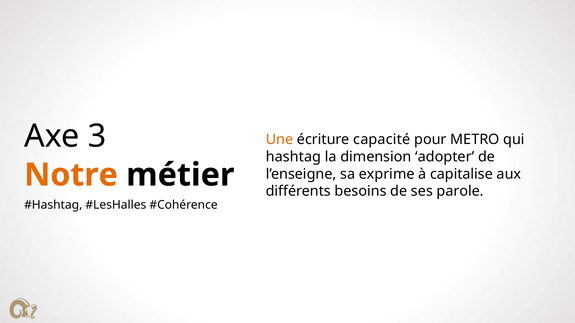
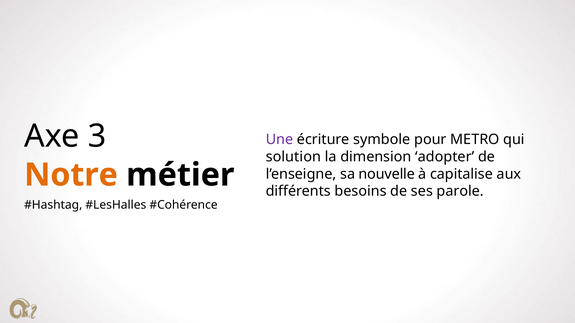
Une colour: orange -> purple (279, 140)
capacité: capacité -> symbole (382, 140)
hashtag: hashtag -> solution (293, 157)
exprime: exprime -> nouvelle (387, 174)
